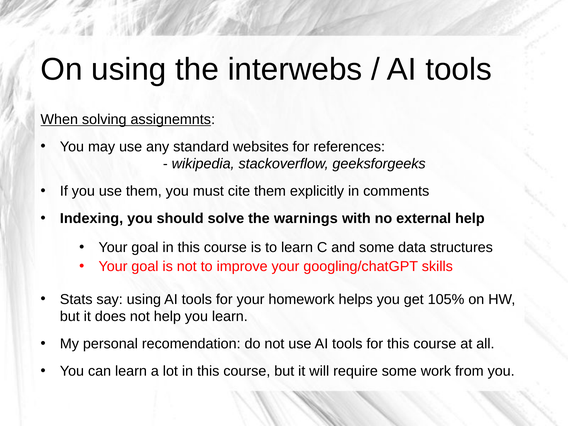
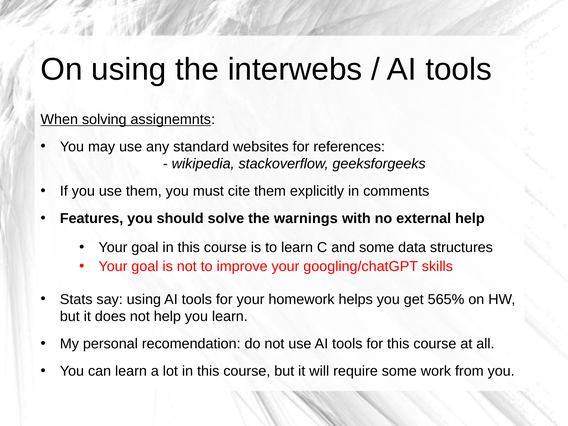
Indexing: Indexing -> Features (92, 219)
105%: 105% -> 565% (446, 299)
